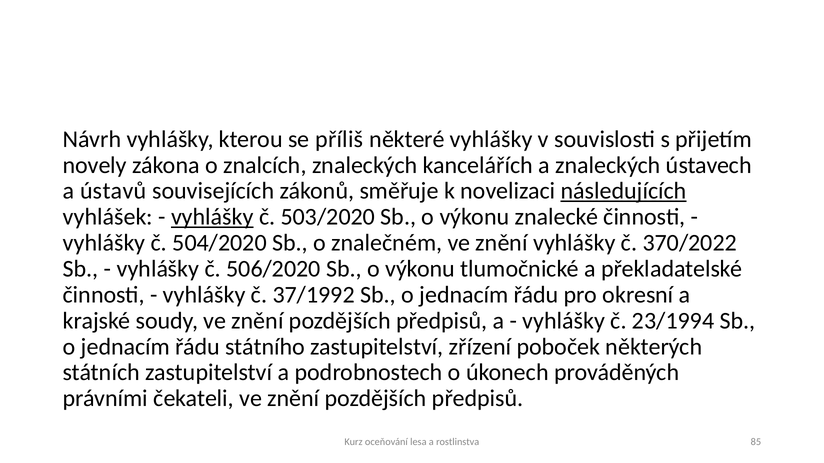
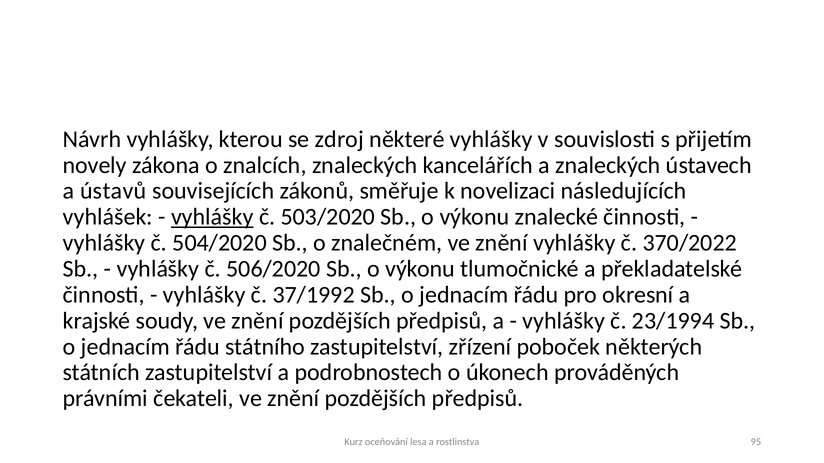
příliš: příliš -> zdroj (339, 139)
následujících underline: present -> none (624, 191)
85: 85 -> 95 (756, 443)
